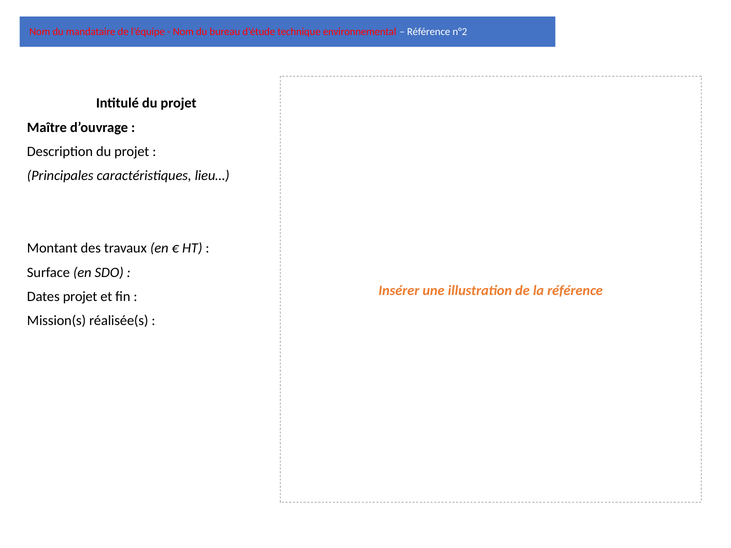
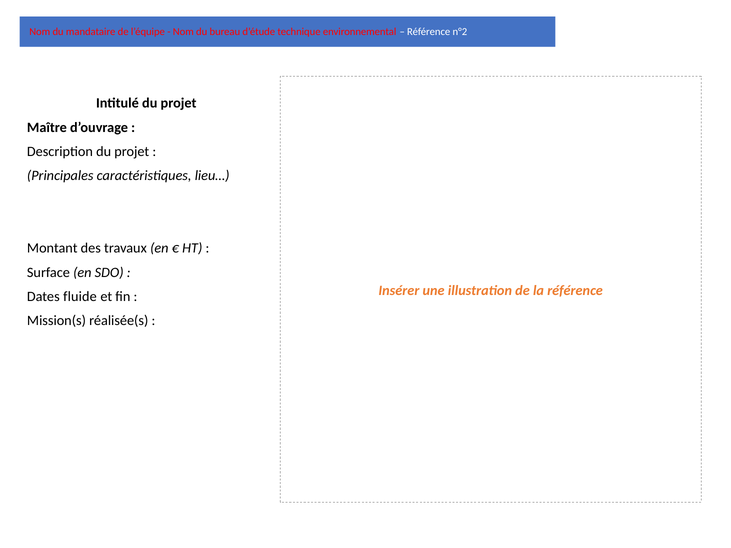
Dates projet: projet -> fluide (80, 297)
